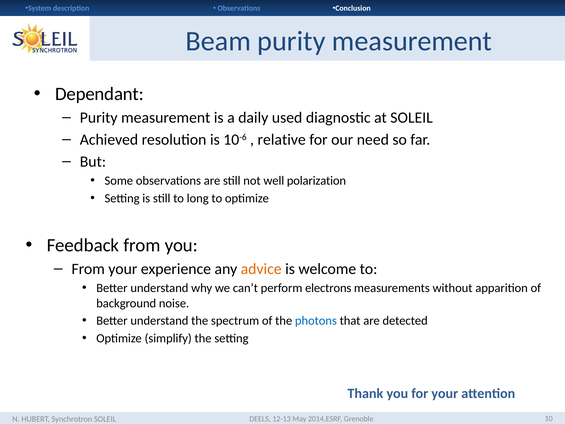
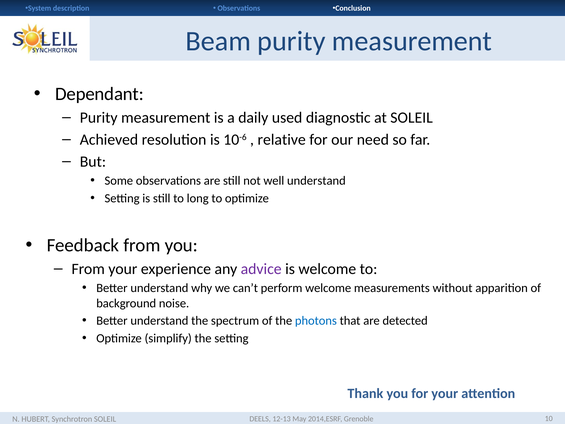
well polarization: polarization -> understand (316, 181)
advice colour: orange -> purple (261, 269)
perform electrons: electrons -> welcome (328, 288)
